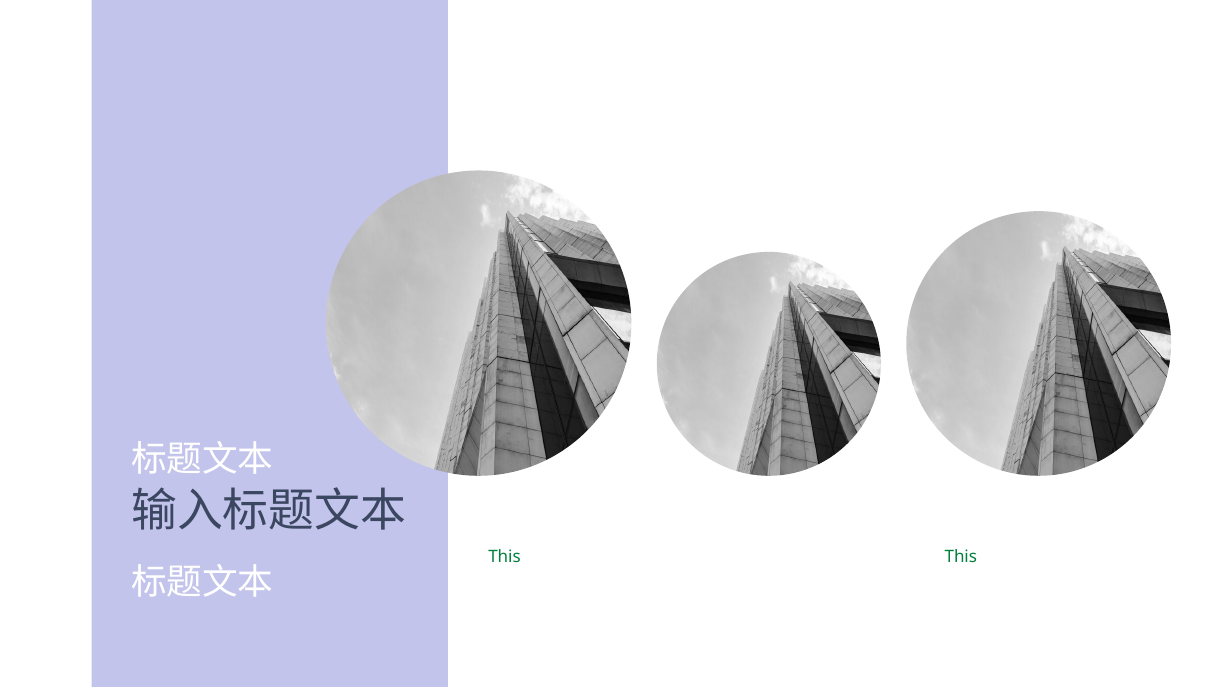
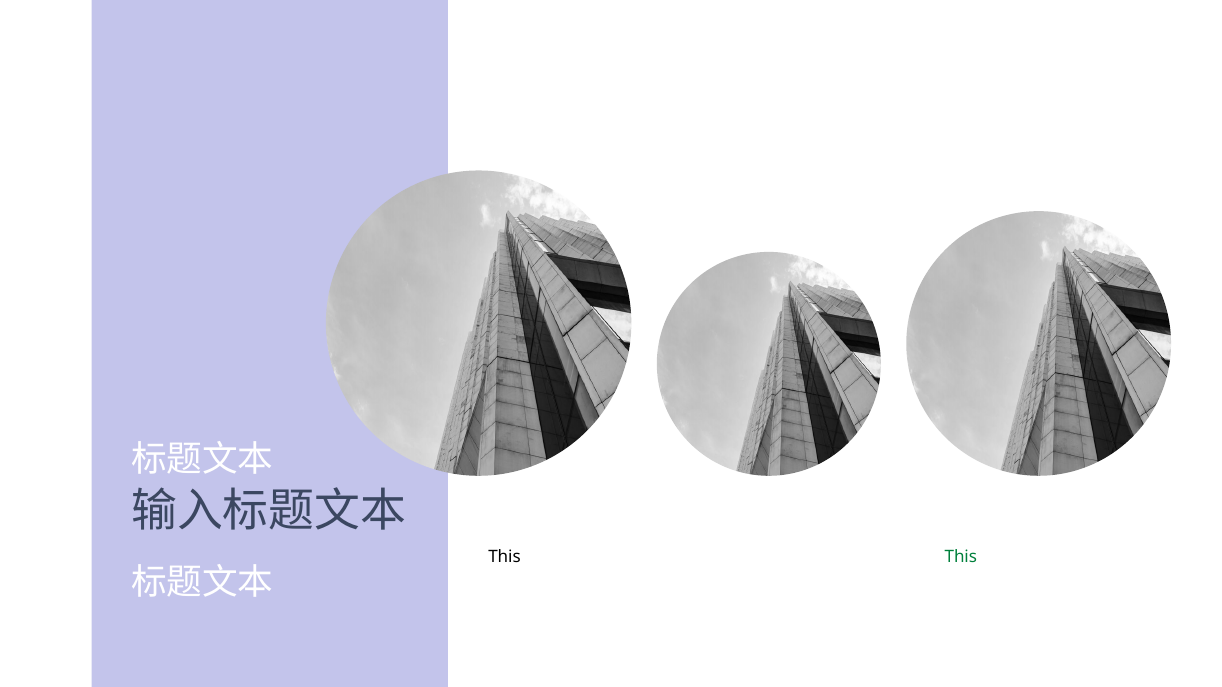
This colour: green -> black (504, 557)
